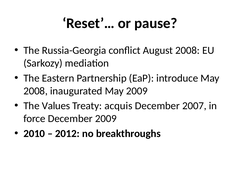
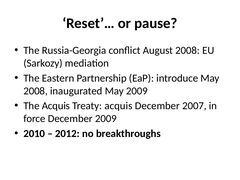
The Values: Values -> Acquis (56, 106)
